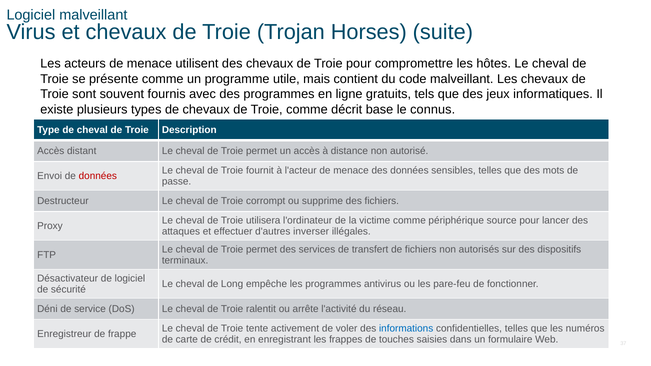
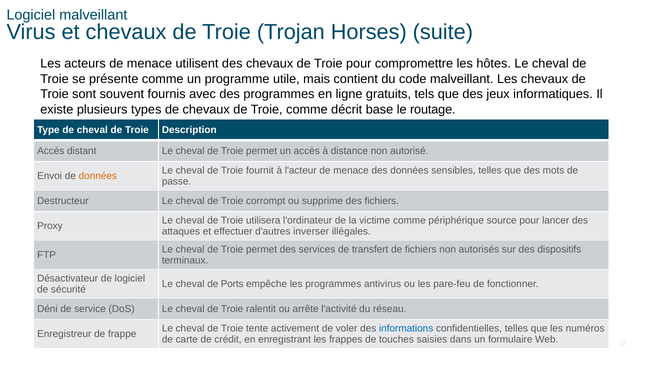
connus: connus -> routage (433, 109)
données colour: red -> orange (98, 176)
Long: Long -> Ports (232, 284)
